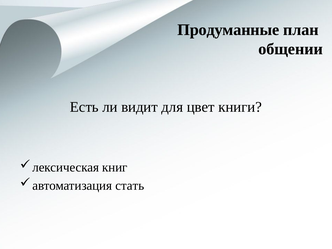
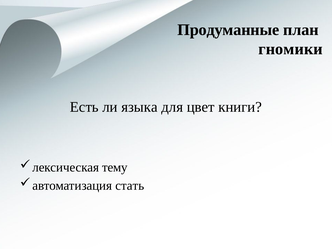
общении: общении -> гномики (291, 49)
видит: видит -> языка (139, 107)
книг: книг -> тему (115, 167)
